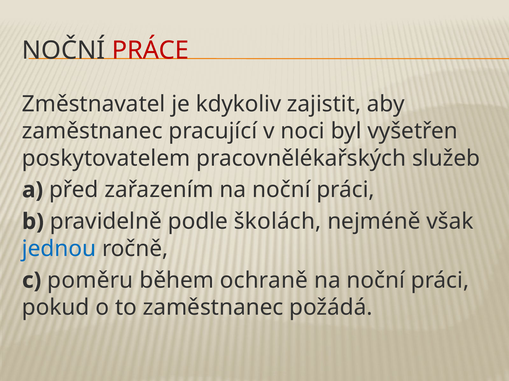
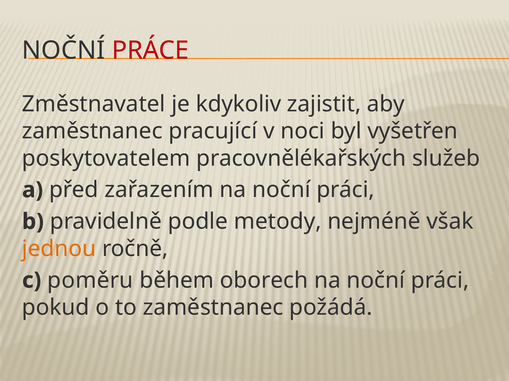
školách: školách -> metody (278, 222)
jednou colour: blue -> orange (59, 249)
ochraně: ochraně -> oborech (264, 281)
